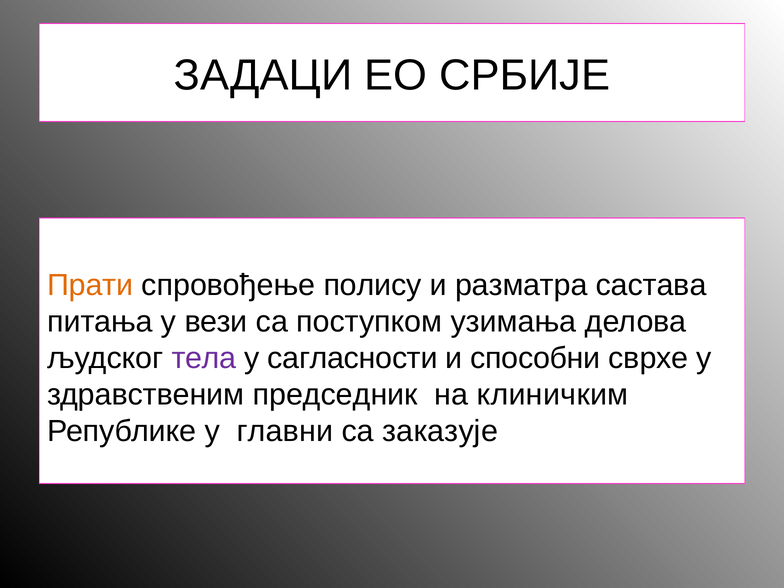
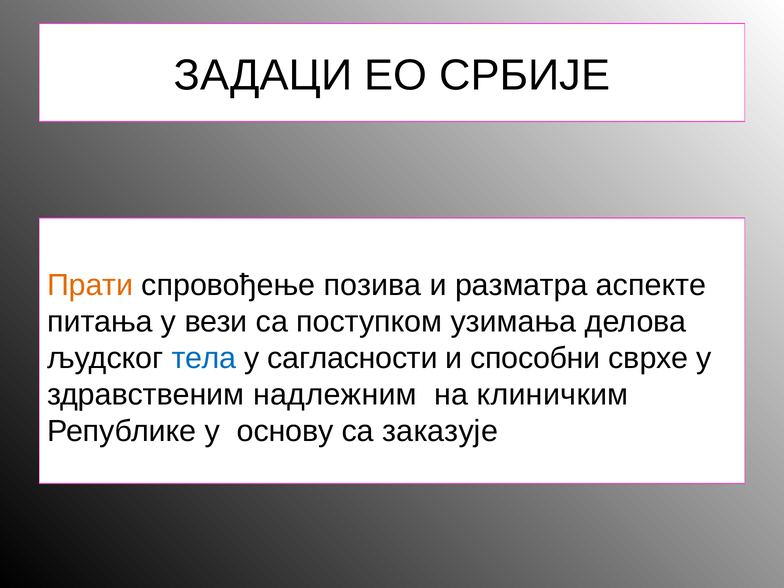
полису: полису -> позива (372, 285)
састава: састава -> аспекте (651, 285)
тела colour: purple -> blue (204, 358)
председник: председник -> надлежним (335, 395)
главни: главни -> основу (285, 431)
